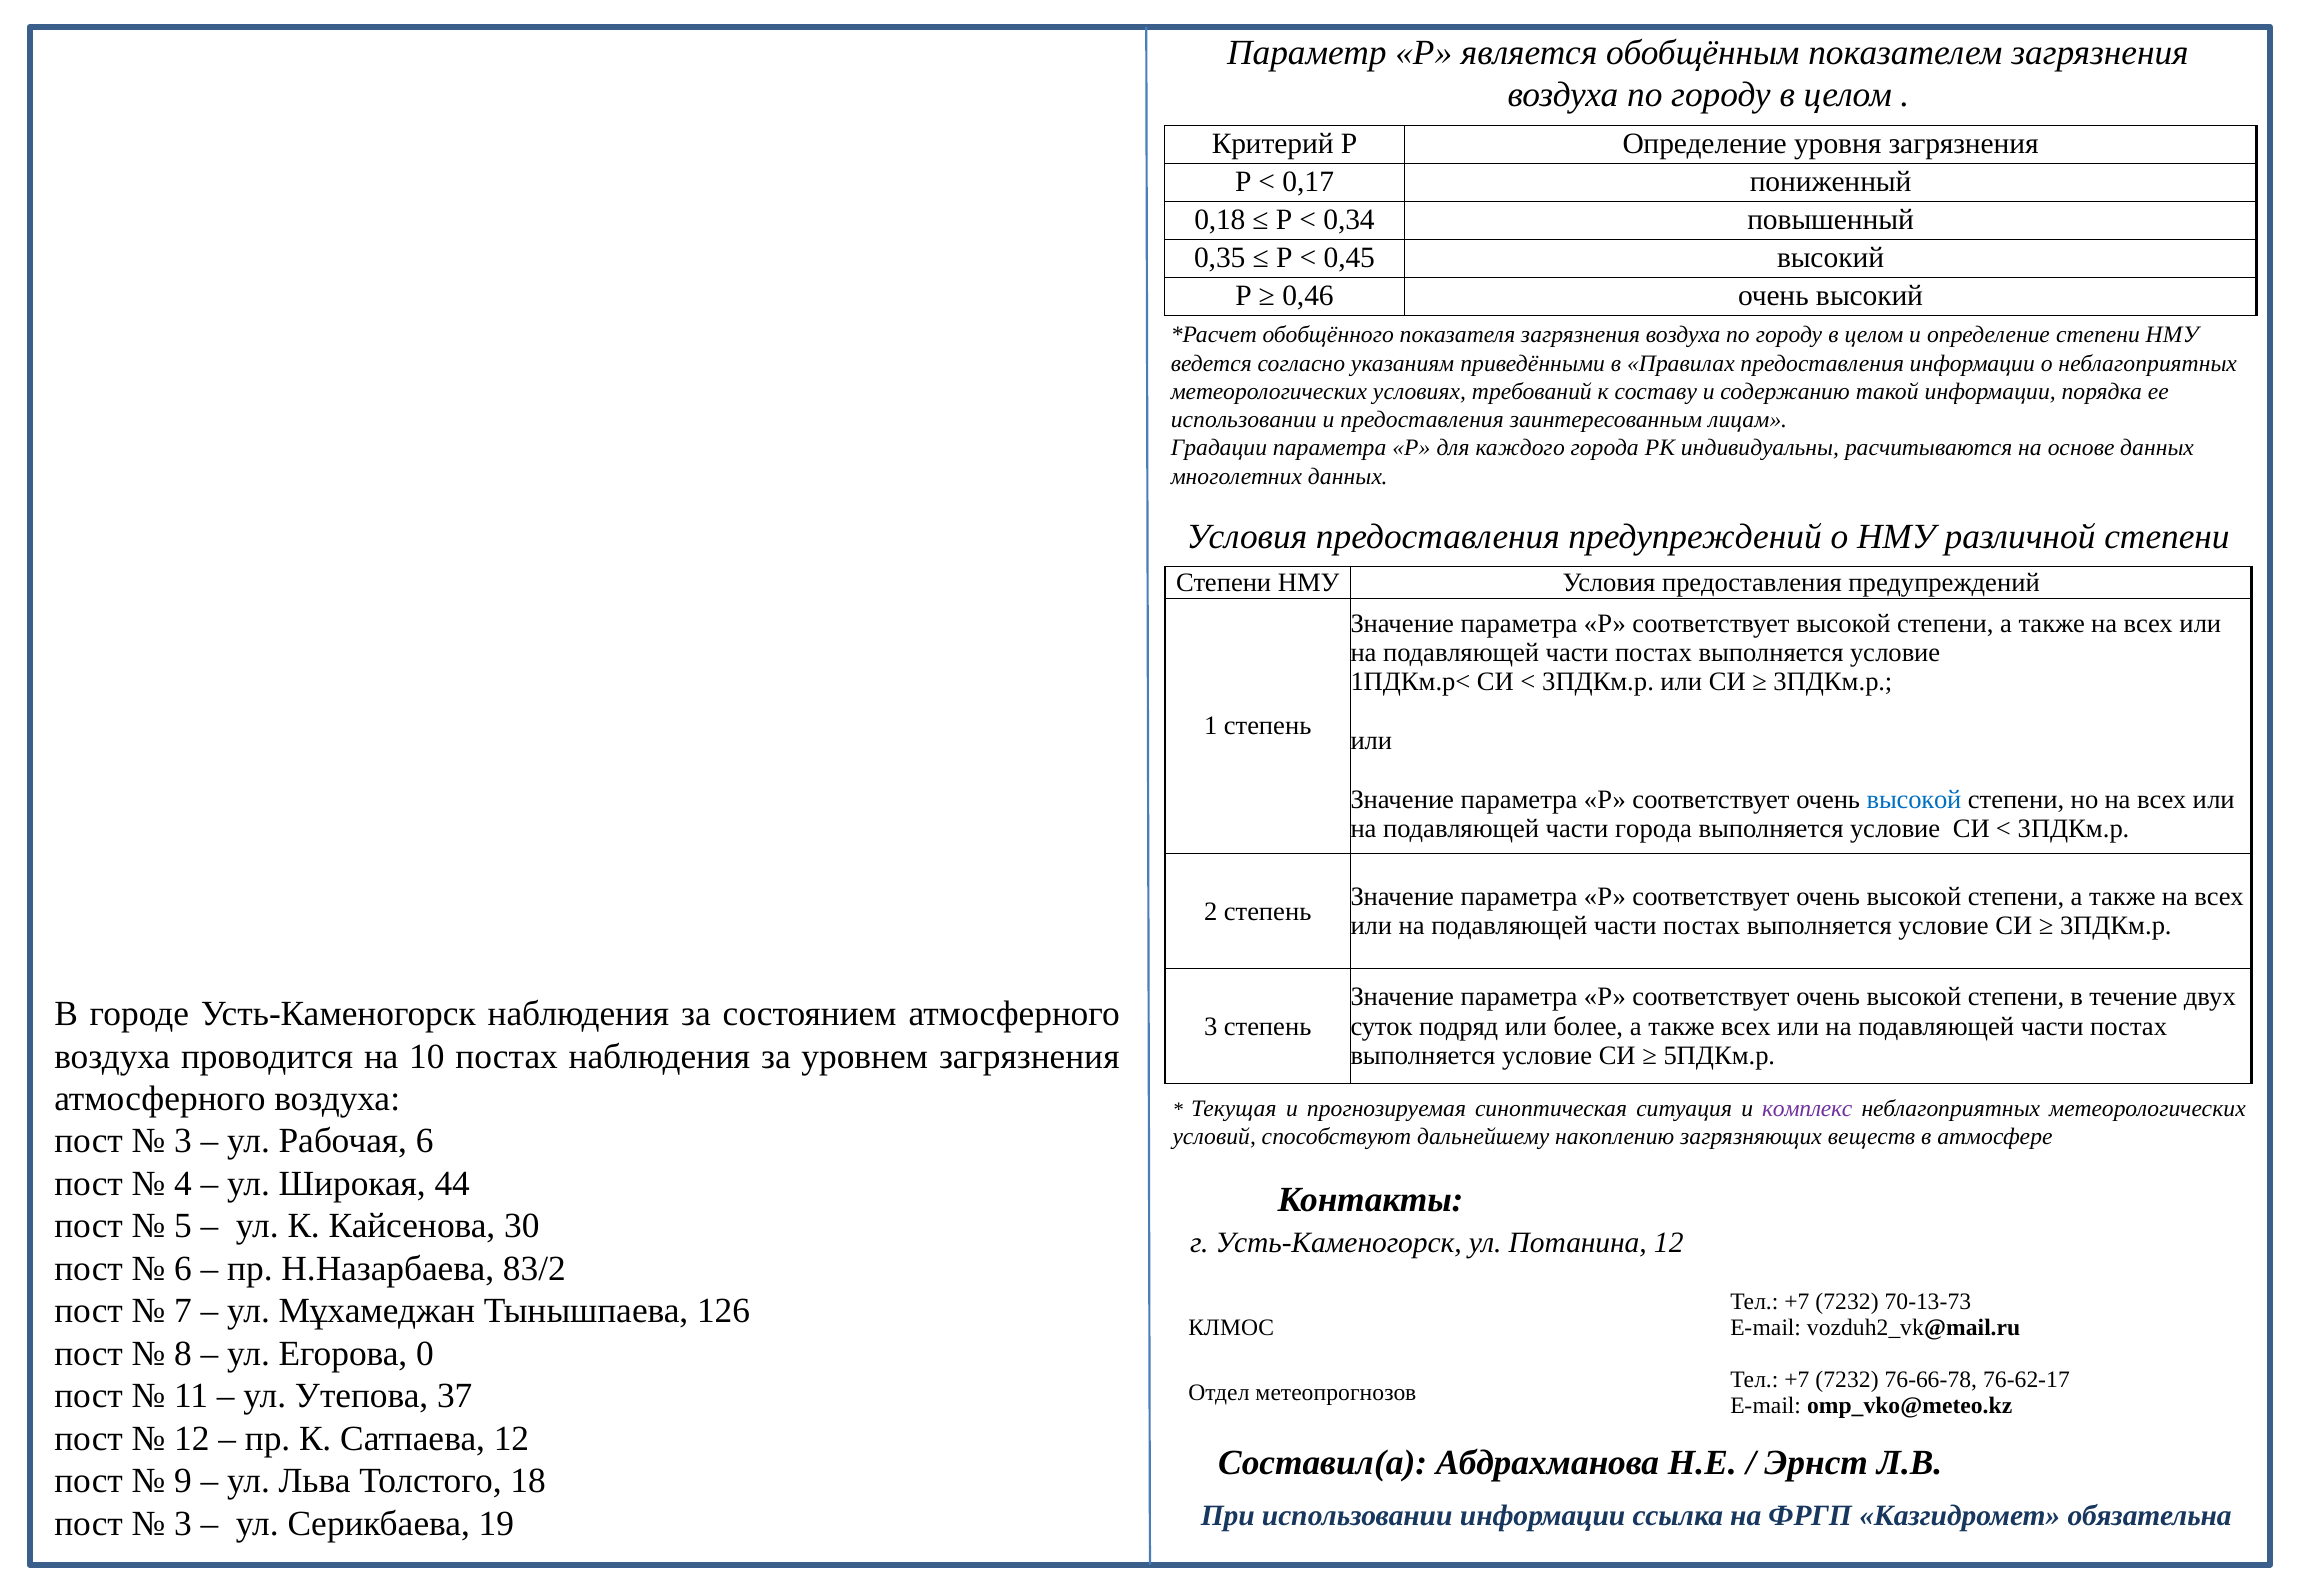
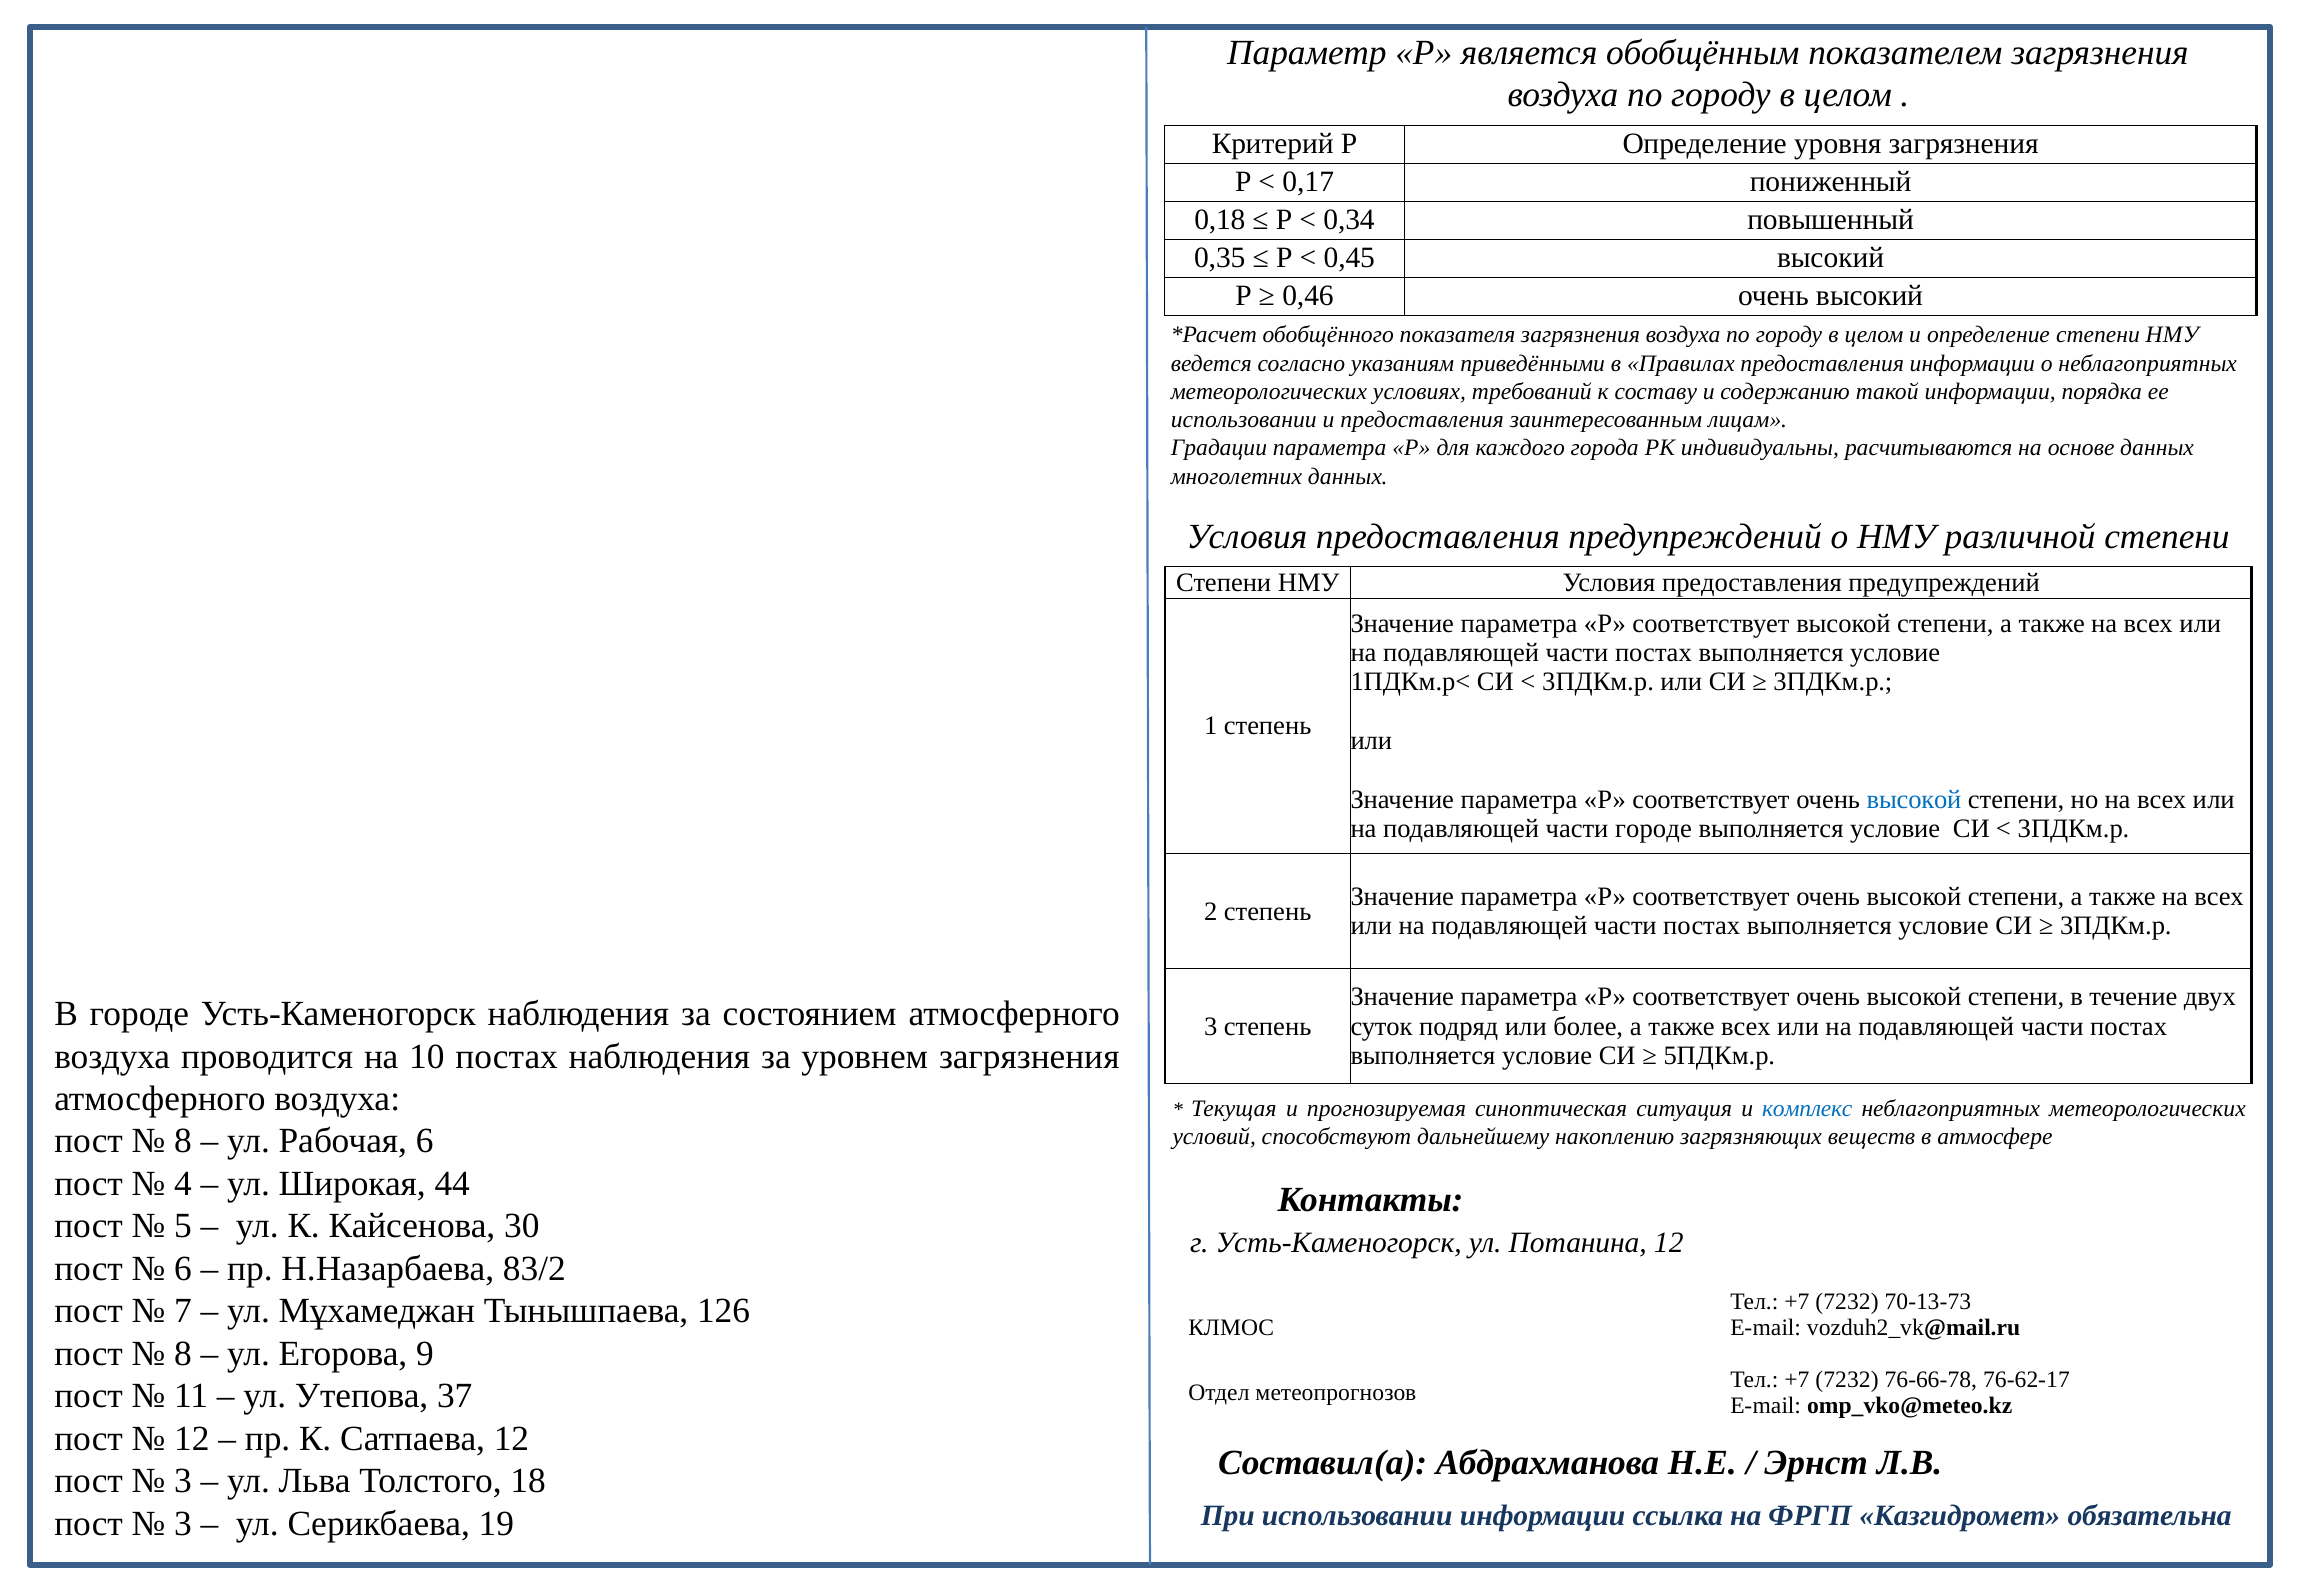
части города: города -> городе (1653, 829)
комплекс colour: purple -> blue (1807, 1109)
3: 3 -> 8 (183, 1141)
0: 0 -> 9 (425, 1354)
9: 9 -> 3 (183, 1481)
